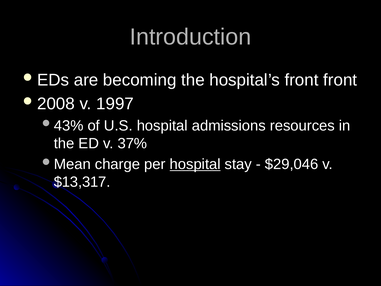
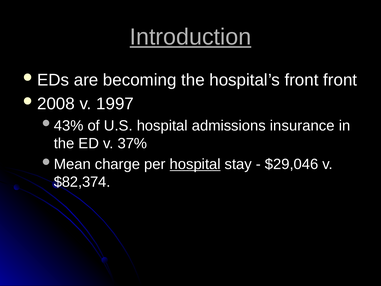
Introduction underline: none -> present (190, 37)
resources: resources -> insurance (302, 126)
$13,317: $13,317 -> $82,374 (82, 182)
